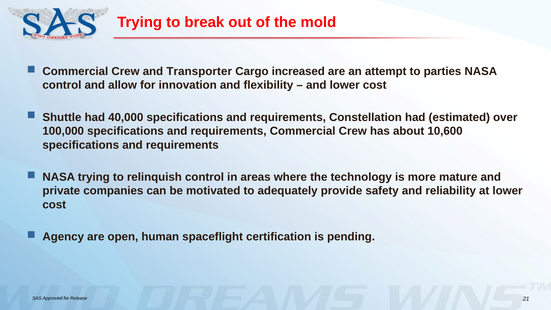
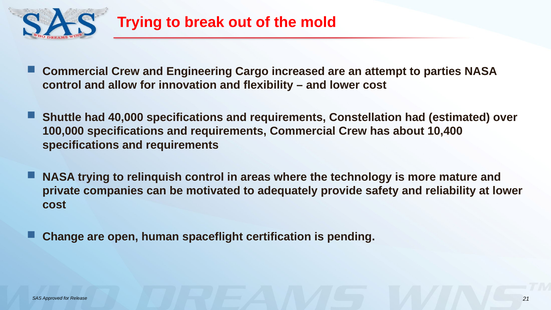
Transporter: Transporter -> Engineering (199, 71)
10,600: 10,600 -> 10,400 (445, 131)
Agency: Agency -> Change (63, 237)
